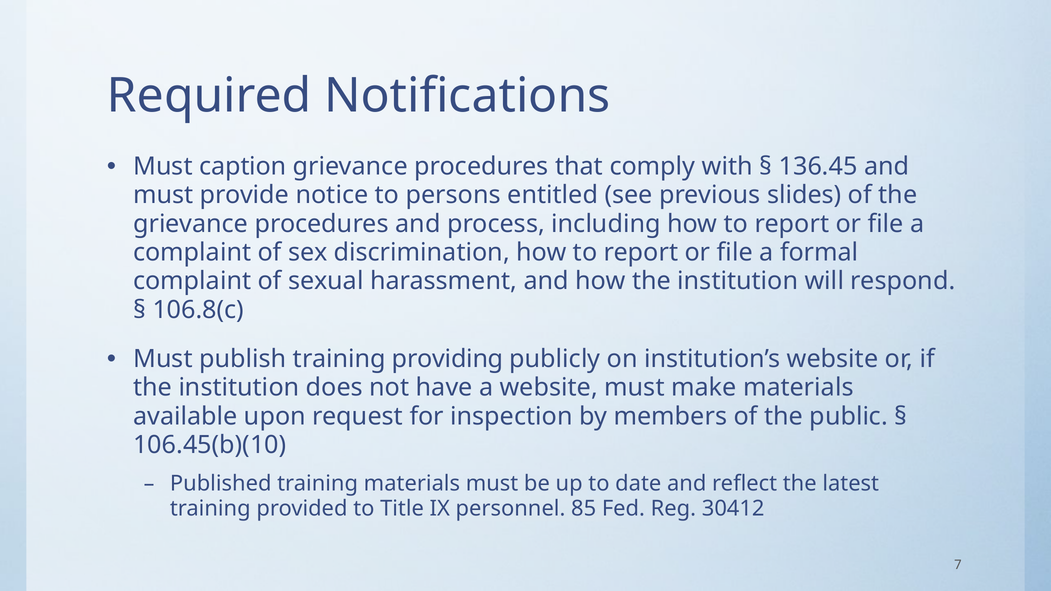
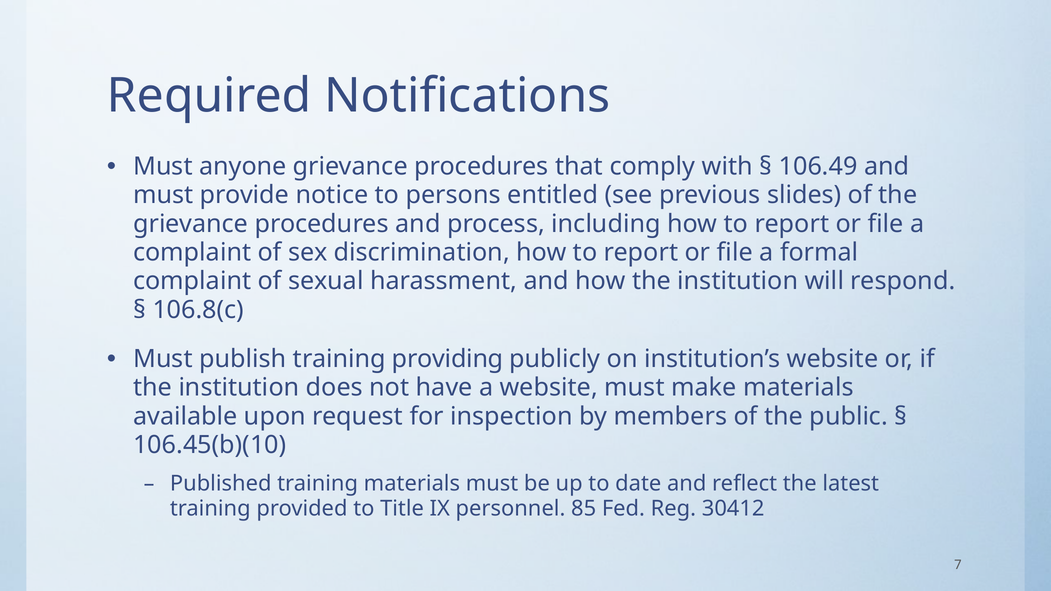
caption: caption -> anyone (243, 167)
136.45: 136.45 -> 106.49 (818, 167)
